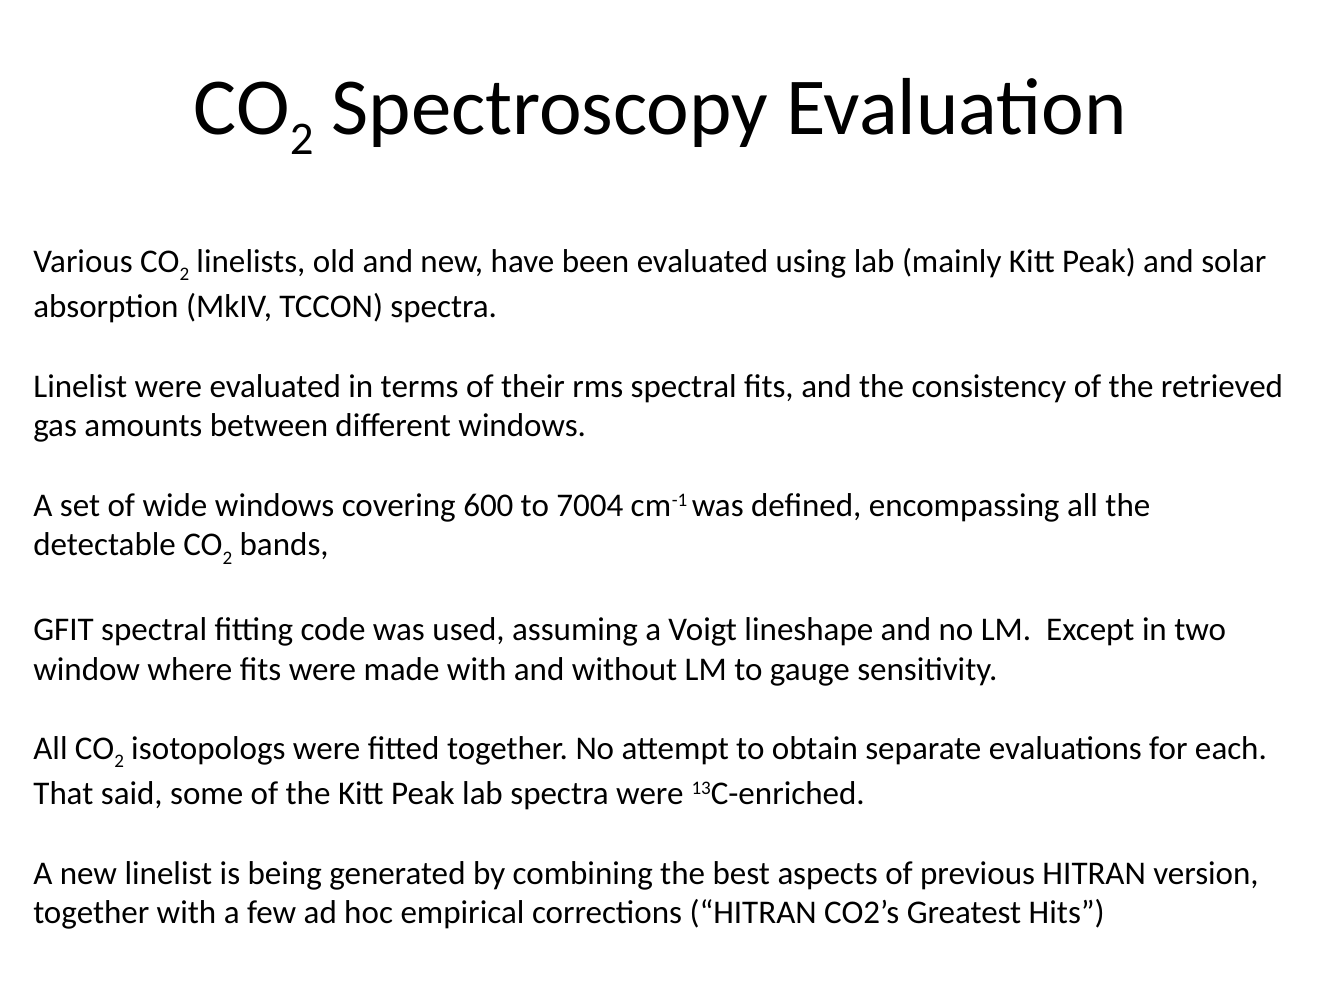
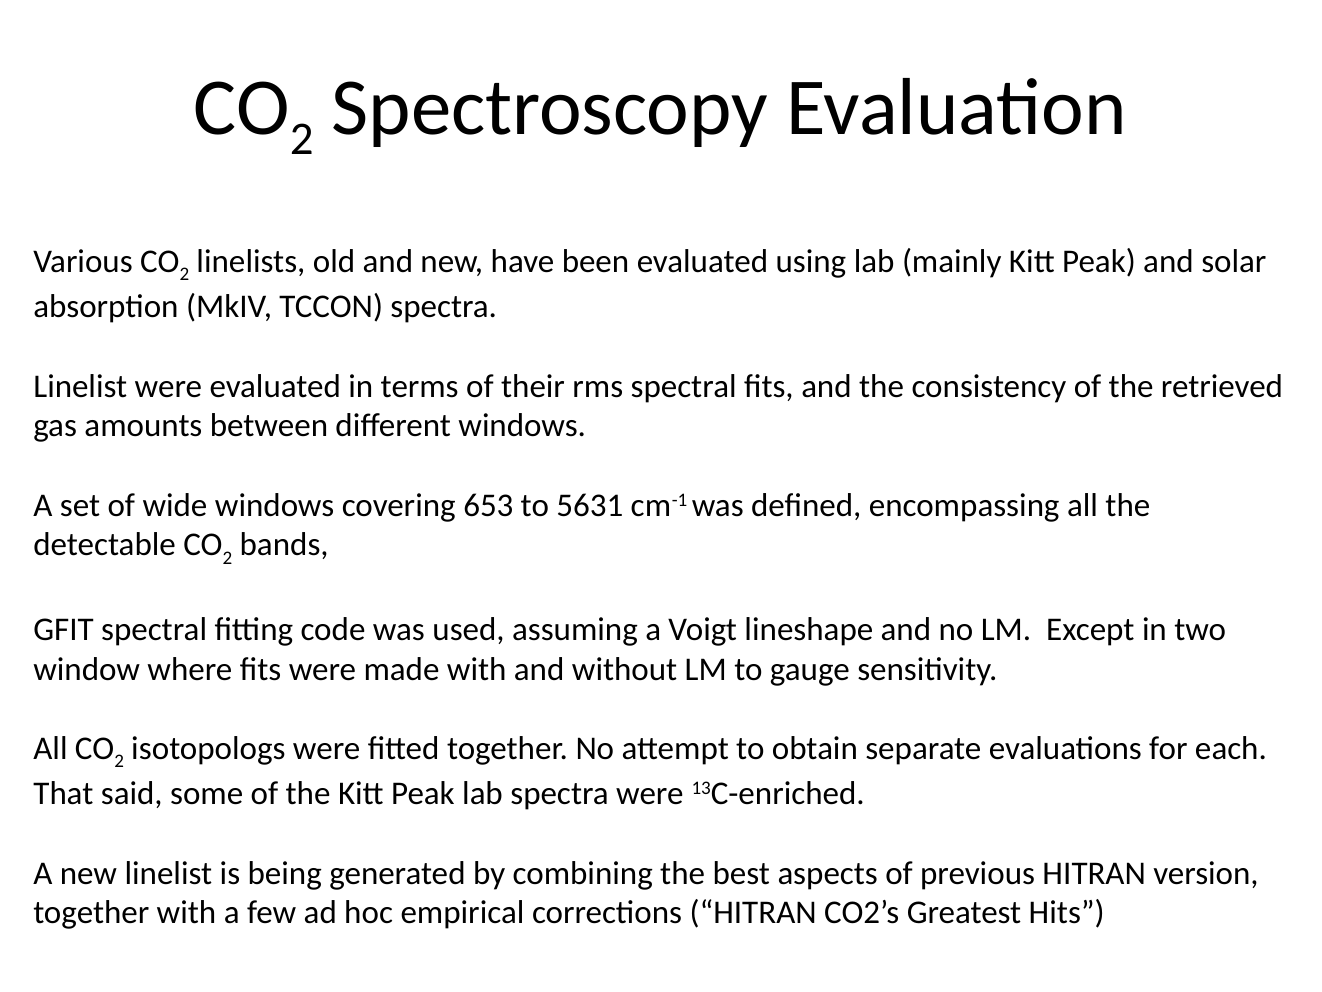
600: 600 -> 653 (488, 505)
7004: 7004 -> 5631 (590, 505)
